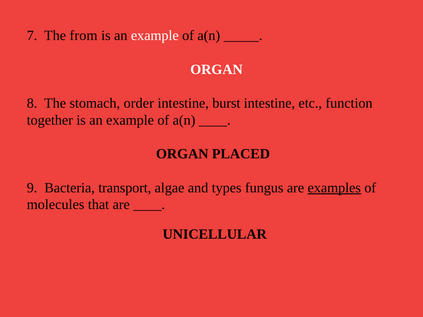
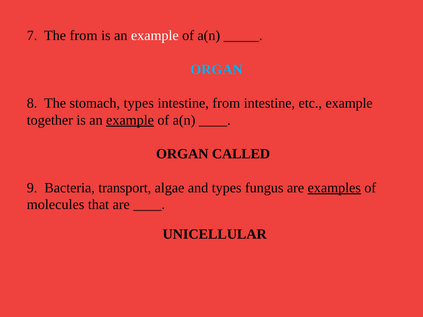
ORGAN colour: white -> light blue (217, 69)
stomach order: order -> types (139, 103)
intestine burst: burst -> from (226, 103)
etc function: function -> example (349, 103)
example underline: none -> present (130, 120)
PLACED: PLACED -> CALLED (241, 154)
